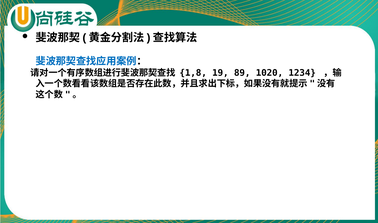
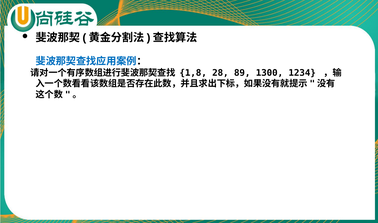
19: 19 -> 28 (220, 73)
1020: 1020 -> 1300 (269, 73)
